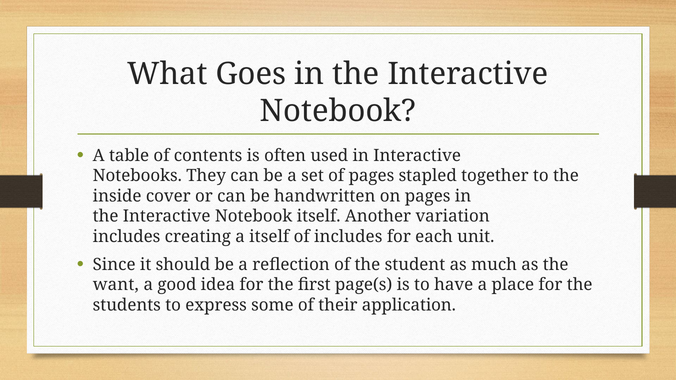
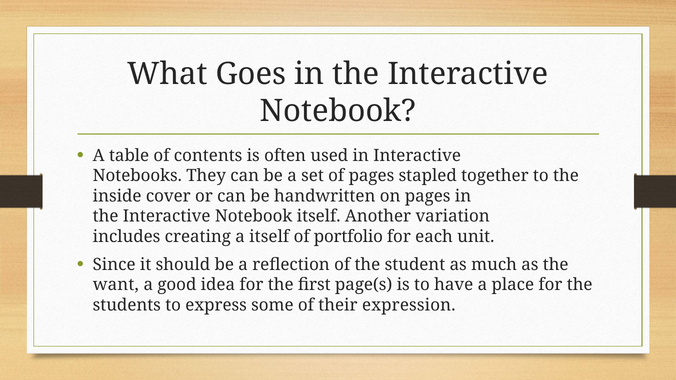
of includes: includes -> portfolio (348, 237)
application: application -> expression (409, 305)
